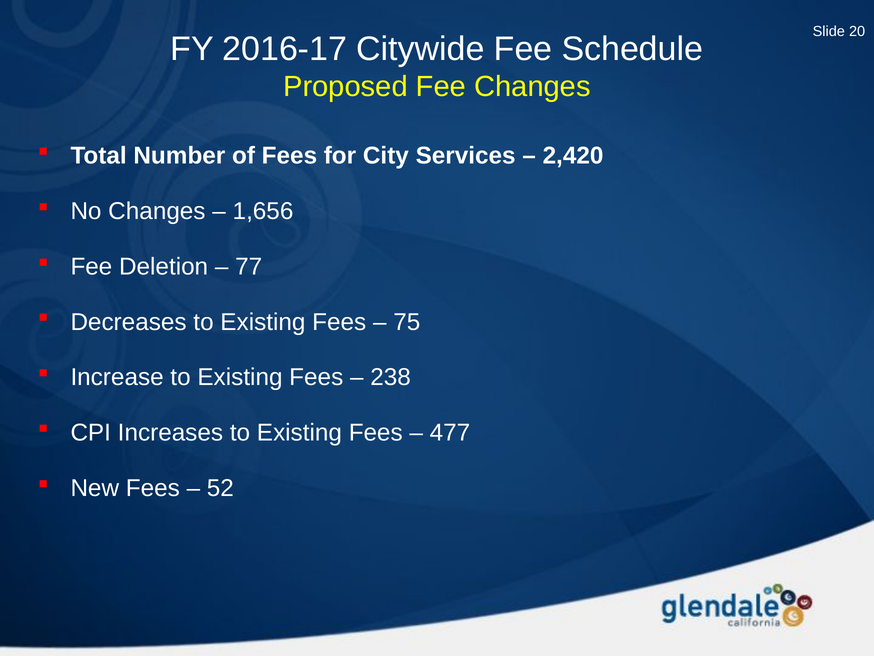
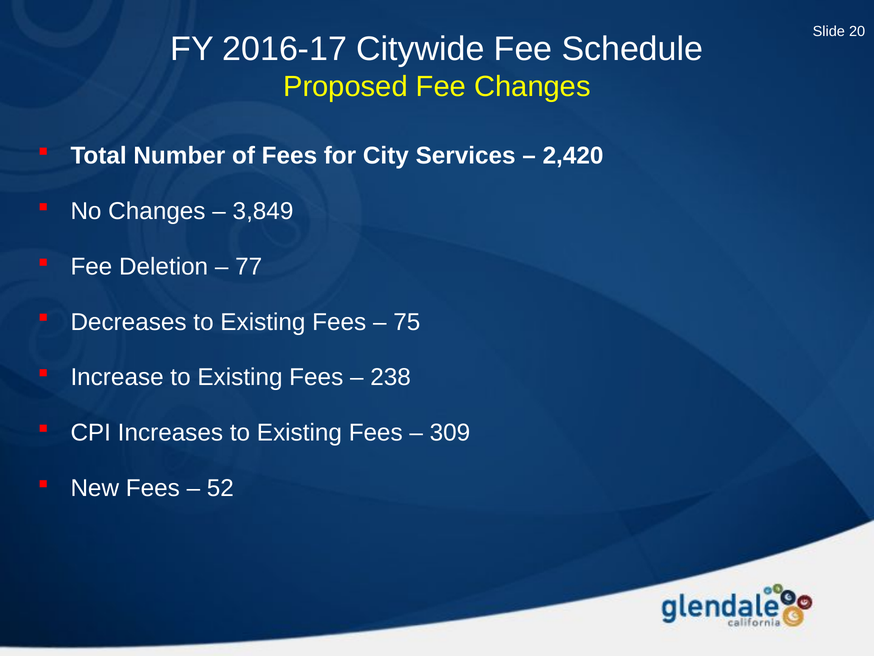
1,656: 1,656 -> 3,849 (263, 211)
477: 477 -> 309 (450, 432)
